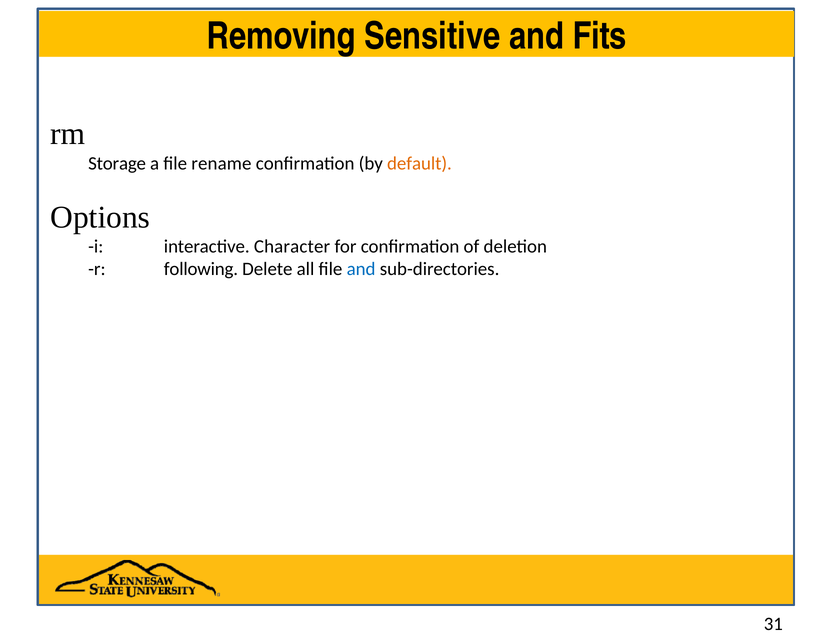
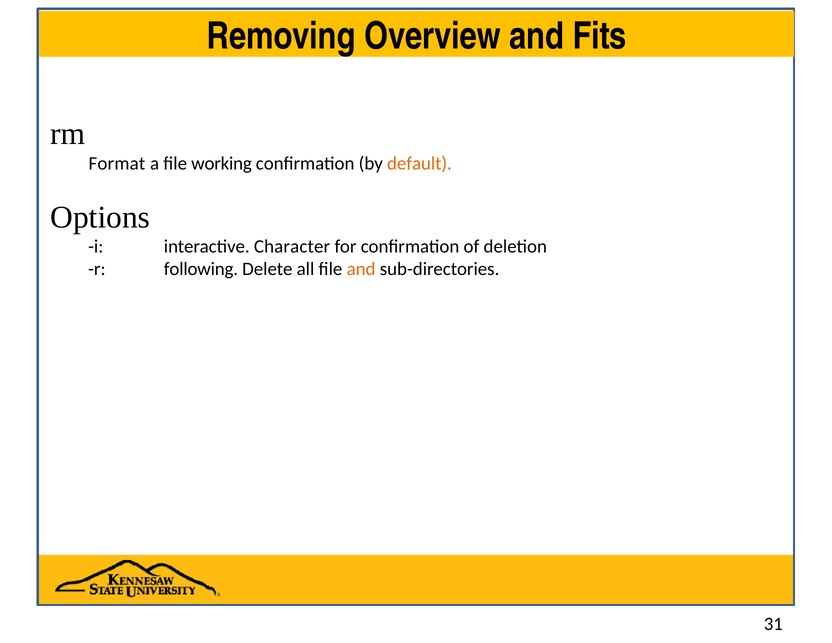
Sensitive: Sensitive -> Overview (433, 36)
Storage: Storage -> Format (117, 163)
rename: rename -> working (222, 163)
and colour: blue -> orange (361, 269)
